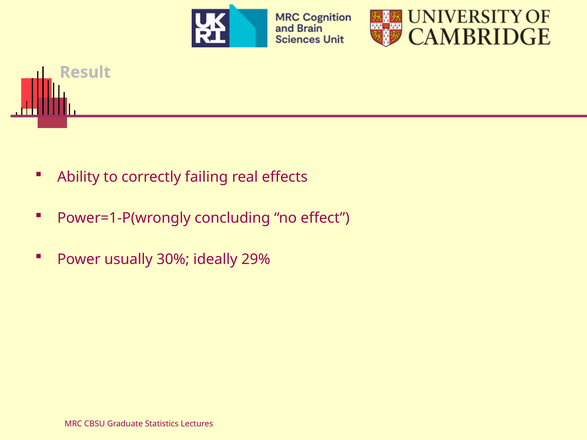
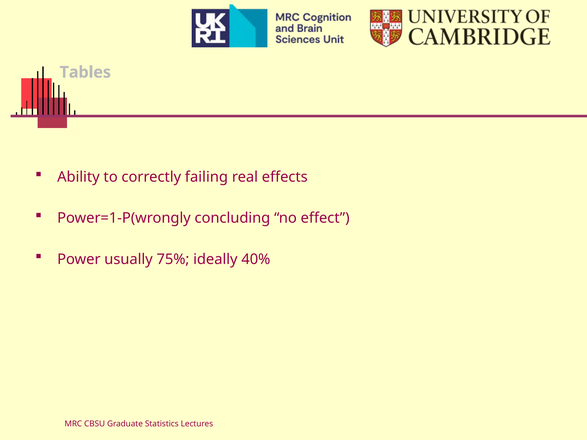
Result: Result -> Tables (85, 72)
30%: 30% -> 75% (173, 259)
29%: 29% -> 40% (256, 259)
